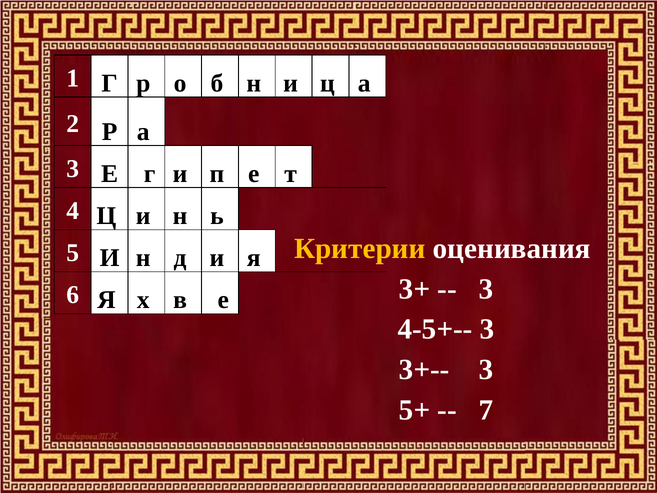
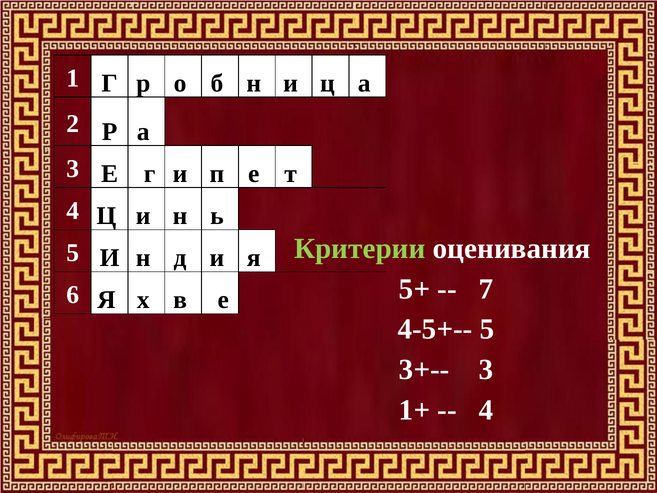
Критерии colour: yellow -> light green (360, 249)
3+: 3+ -> 5+ (415, 289)
3: 3 -> 7 (486, 289)
4-5+-- 3: 3 -> 5 (487, 329)
5+: 5+ -> 1+ (415, 410)
7: 7 -> 4 (486, 410)
